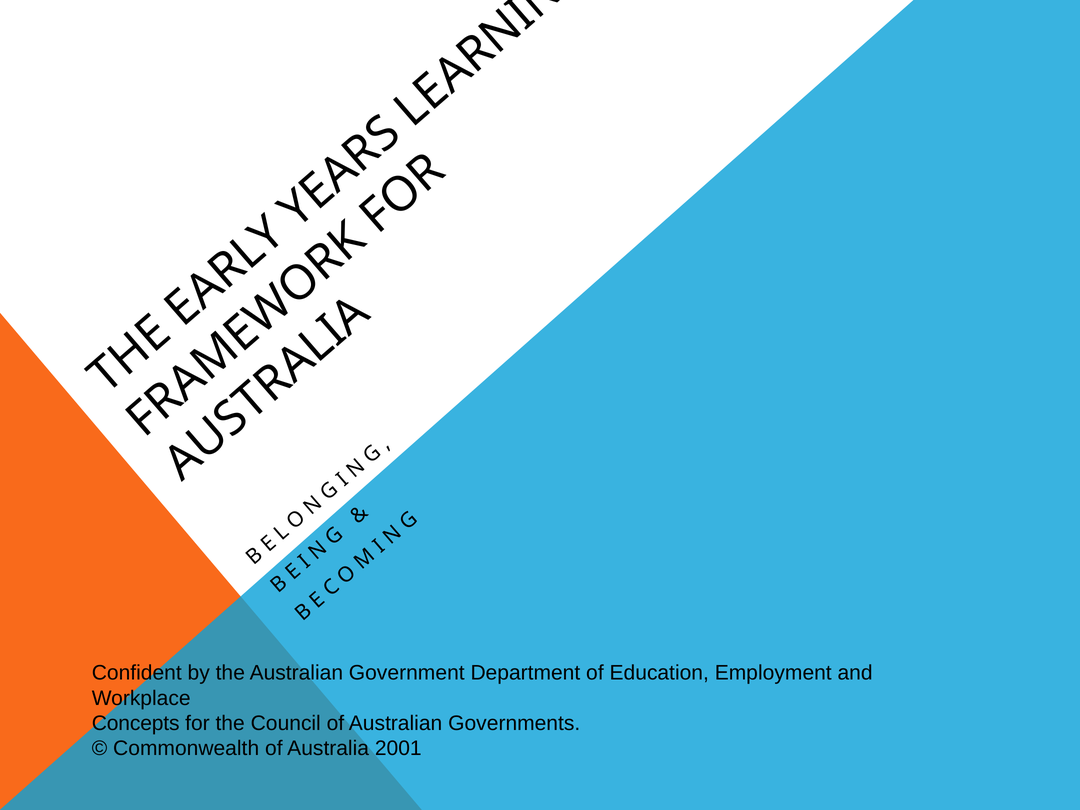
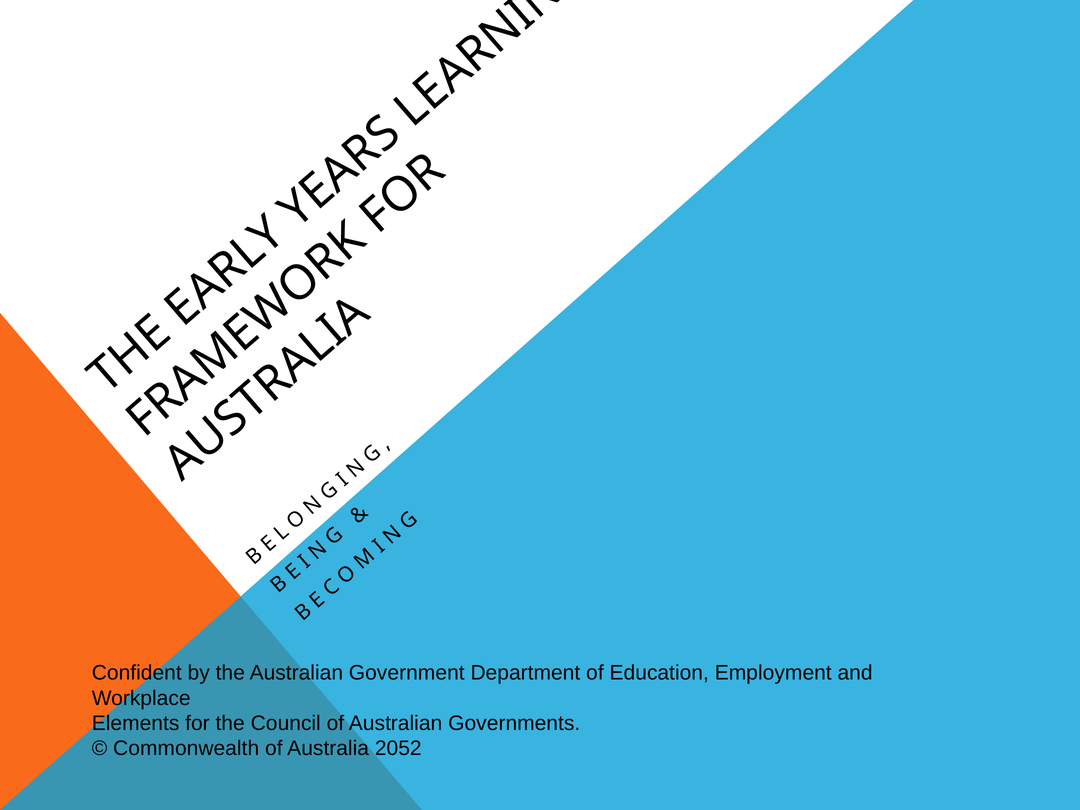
Concepts: Concepts -> Elements (136, 723)
2001: 2001 -> 2052 (398, 749)
